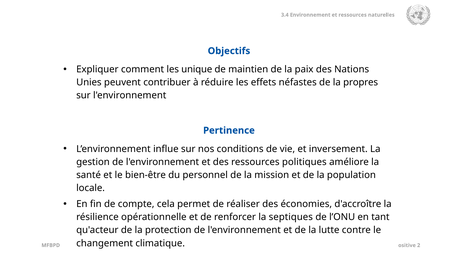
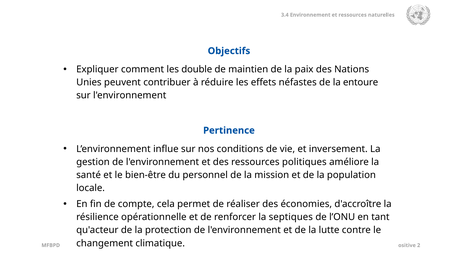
unique: unique -> double (197, 69)
propres: propres -> entoure (361, 82)
